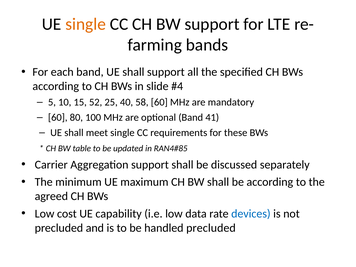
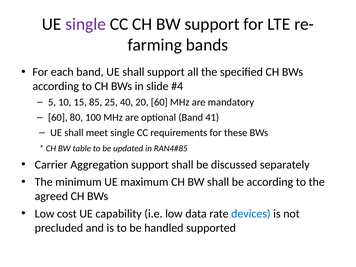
single colour: orange -> purple (86, 24)
52: 52 -> 85 (96, 102)
58: 58 -> 20 (142, 102)
handled precluded: precluded -> supported (211, 228)
